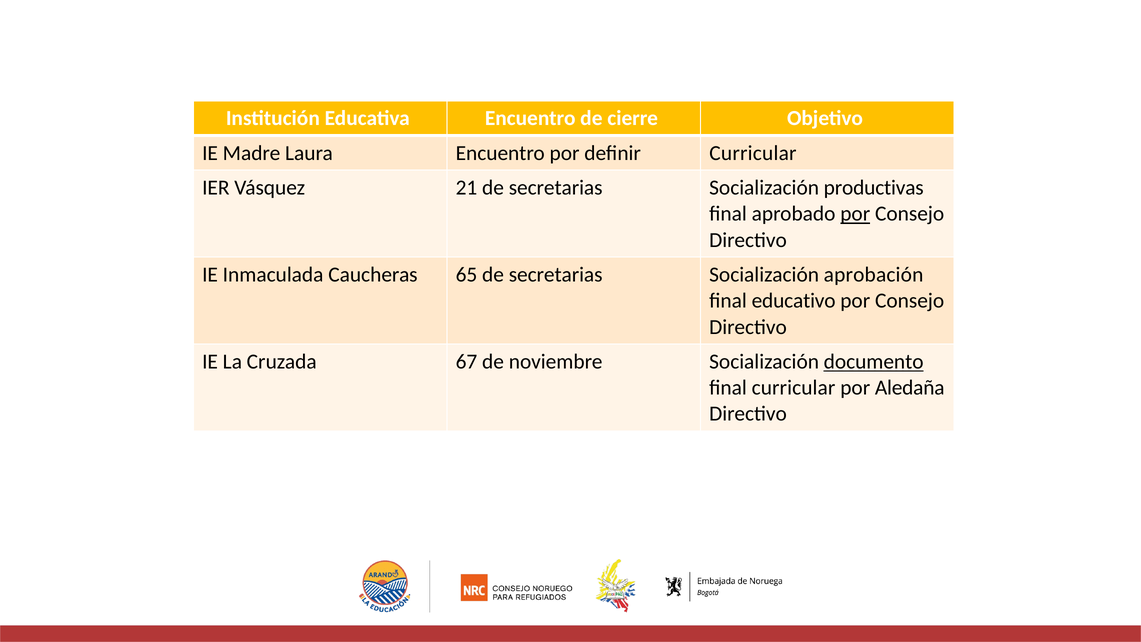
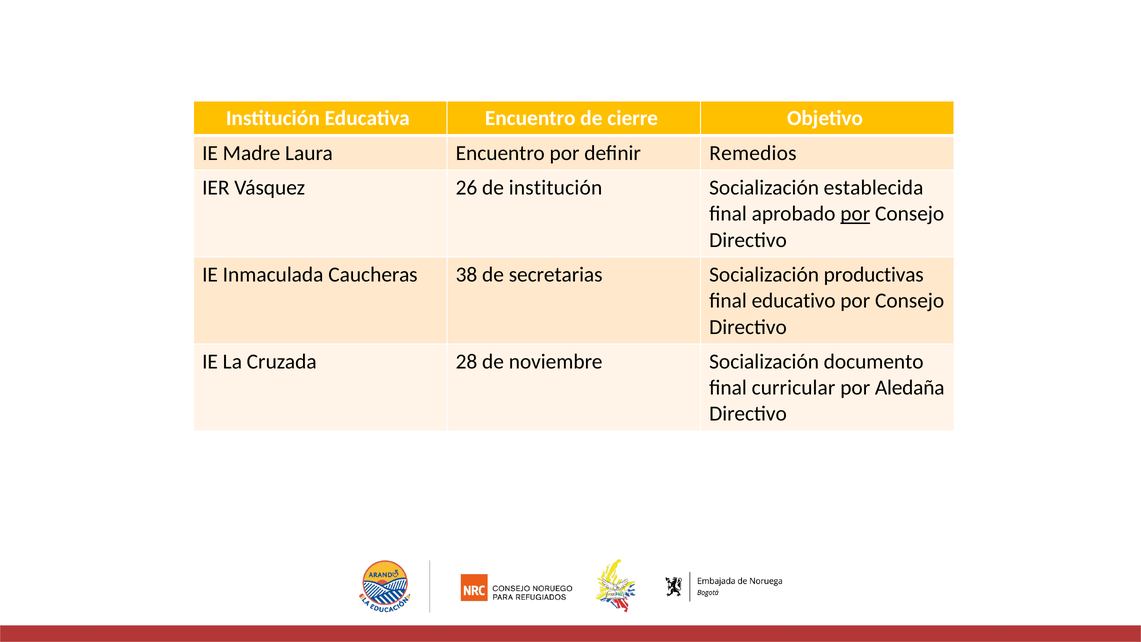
definir Curricular: Curricular -> Remedios (753, 153)
21: 21 -> 26 (466, 188)
secretarias: secretarias -> institución (556, 188)
productivas: productivas -> establecida (874, 188)
65: 65 -> 38 (466, 275)
aprobación: aprobación -> productivas (874, 275)
67: 67 -> 28 (466, 362)
documento underline: present -> none (874, 362)
